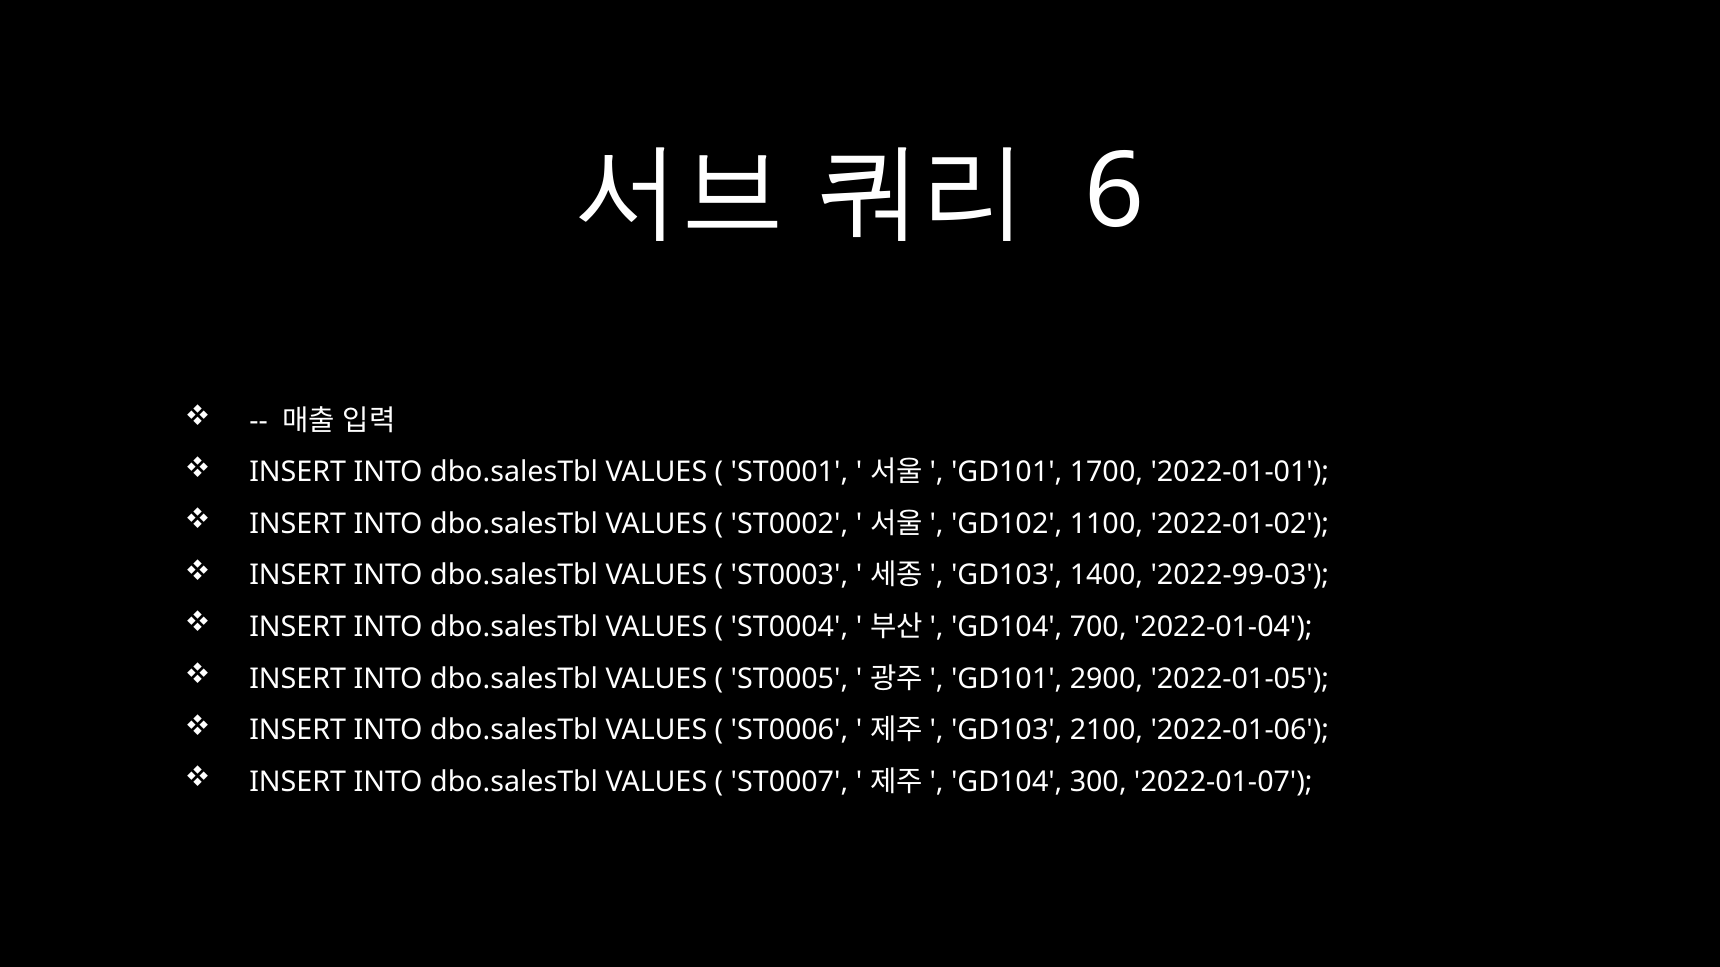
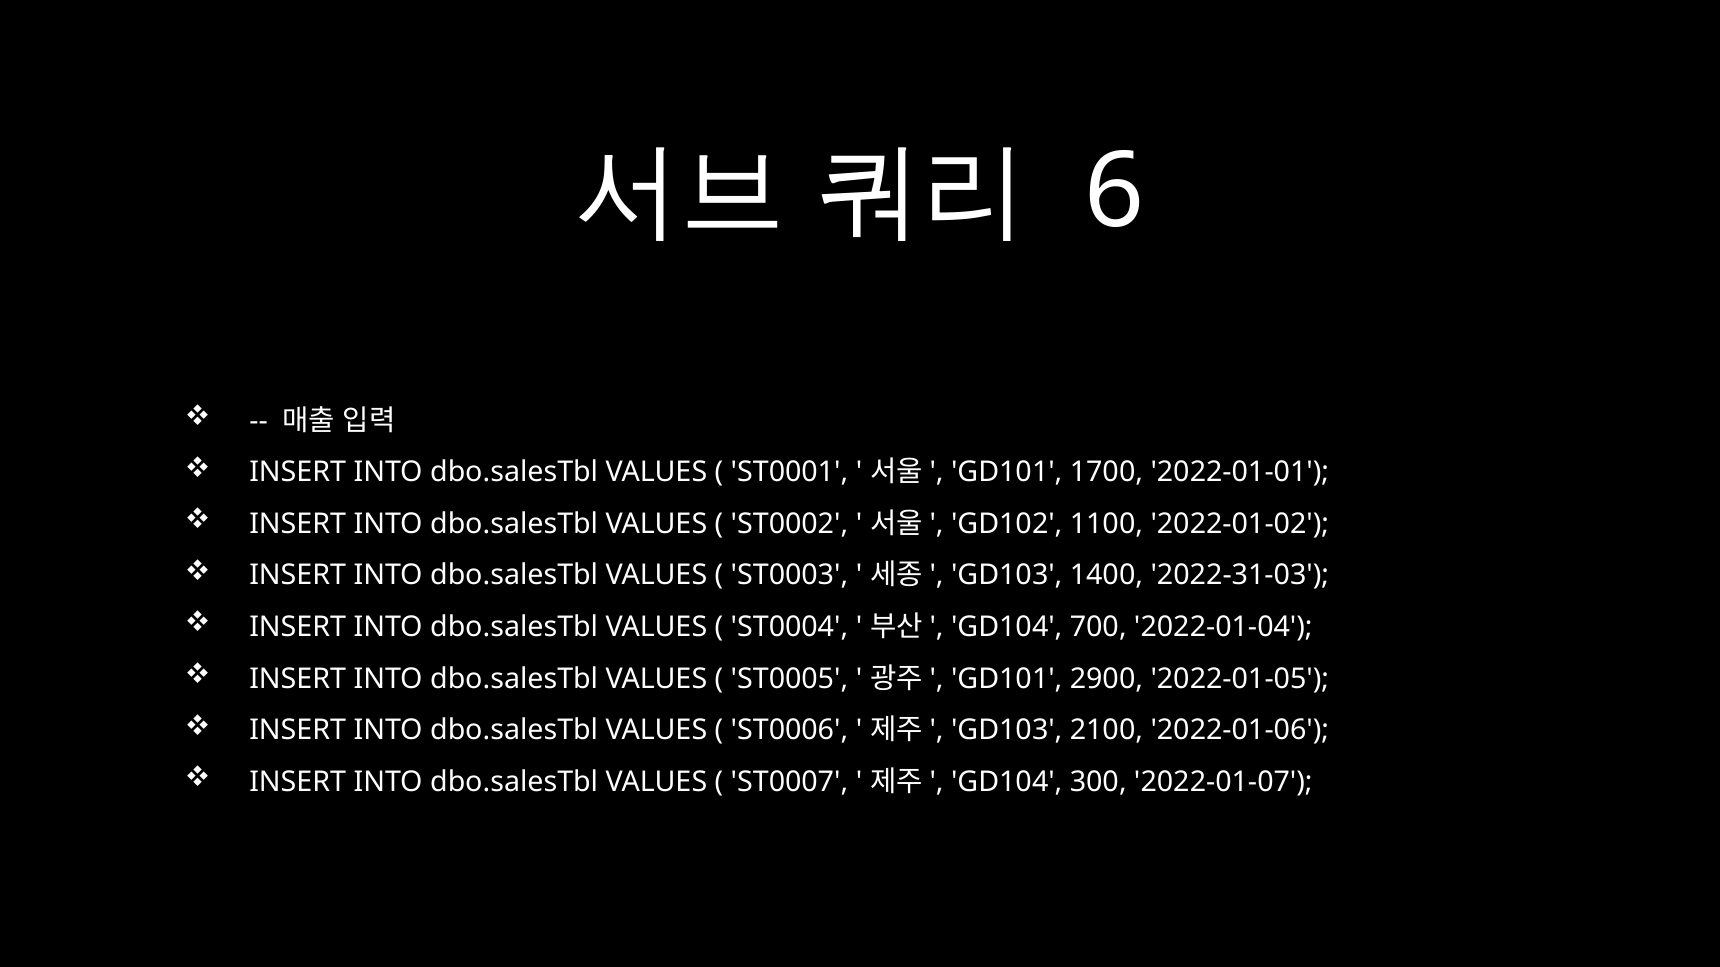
2022-99-03: 2022-99-03 -> 2022-31-03 (1240, 576)
